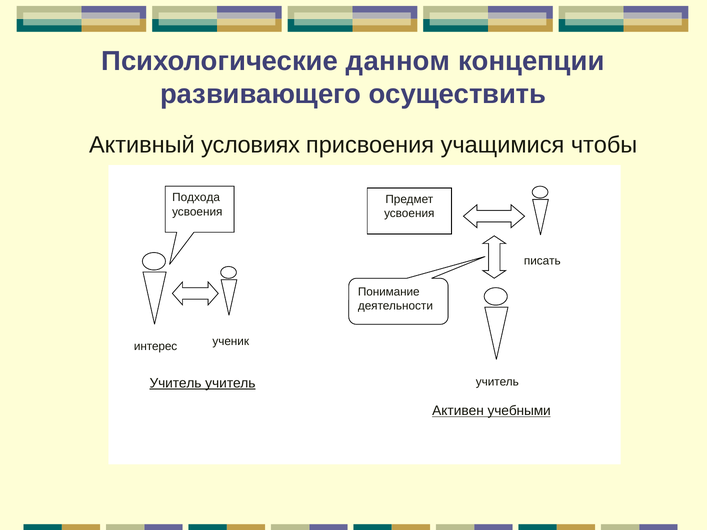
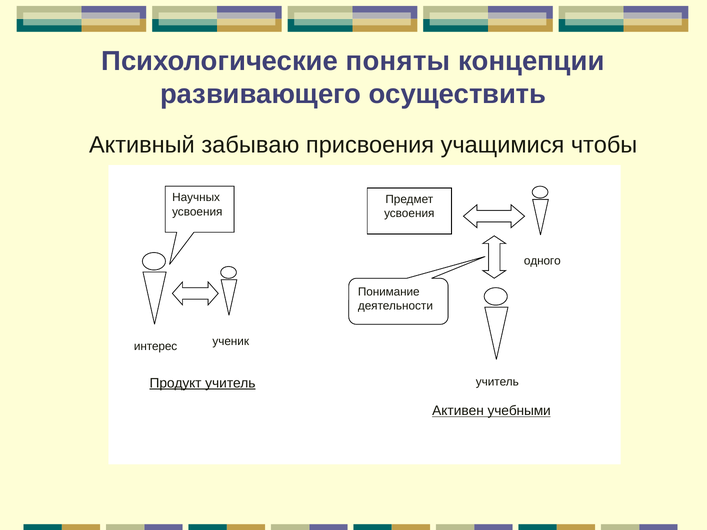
данном: данном -> поняты (398, 61)
условиях: условиях -> забываю (250, 145)
Подхода: Подхода -> Научных (196, 198)
писать: писать -> одного (542, 261)
Учитель: Учитель -> Продукт (176, 383)
